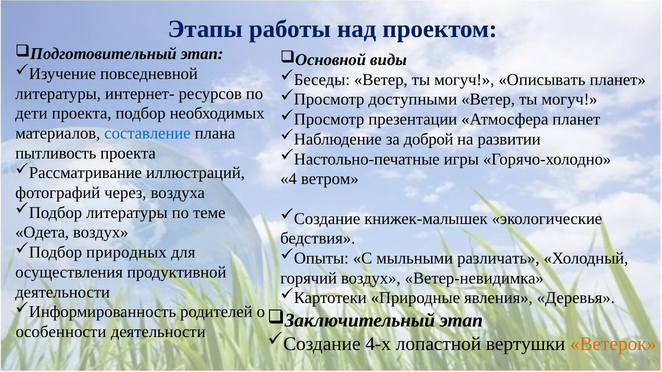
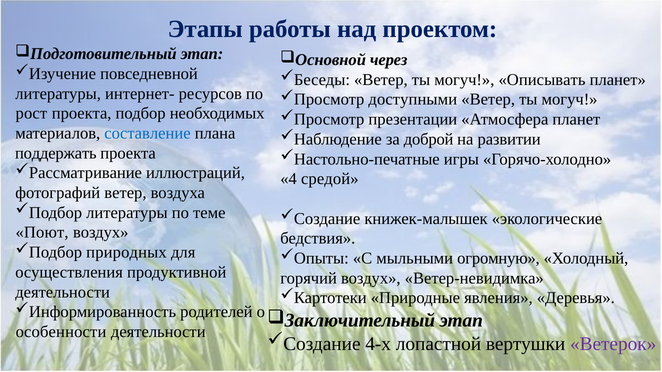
виды: виды -> через (389, 60)
дети: дети -> рост (31, 114)
пытливость: пытливость -> поддержать (56, 153)
ветром: ветром -> средой (330, 179)
фотографий через: через -> ветер (125, 193)
Одета: Одета -> Поют (42, 233)
различать: различать -> огромную (498, 259)
Ветерок colour: orange -> purple (613, 344)
